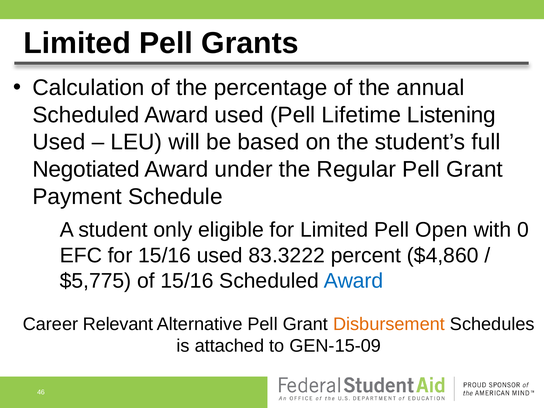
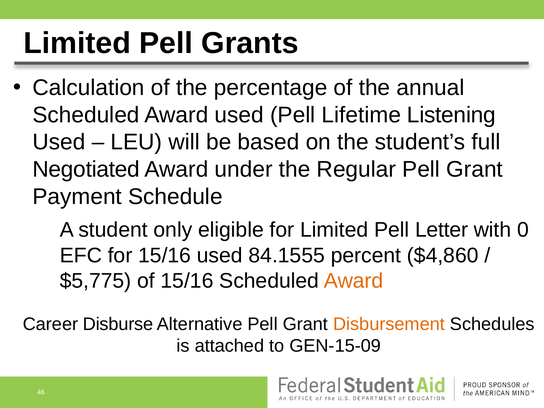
Open: Open -> Letter (442, 230)
83.3222: 83.3222 -> 84.1555 (287, 255)
Award colour: blue -> orange (354, 281)
Relevant: Relevant -> Disburse (118, 324)
